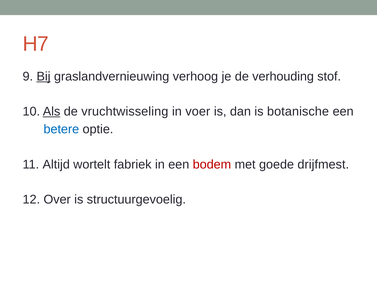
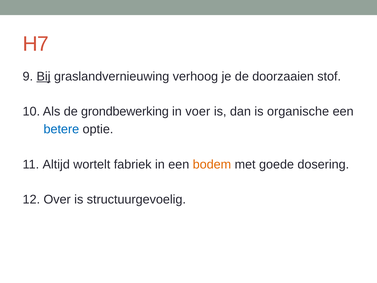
verhouding: verhouding -> doorzaaien (283, 76)
Als underline: present -> none (52, 111)
vruchtwisseling: vruchtwisseling -> grondbewerking (125, 111)
botanische: botanische -> organische (298, 111)
bodem colour: red -> orange (212, 164)
drijfmest: drijfmest -> dosering (323, 164)
